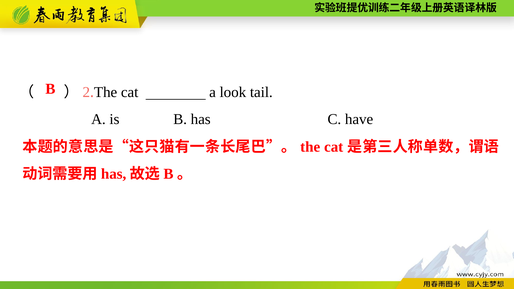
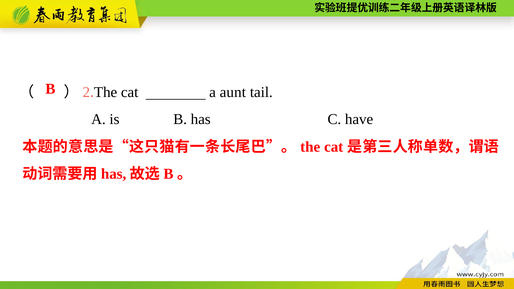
look: look -> aunt (233, 92)
